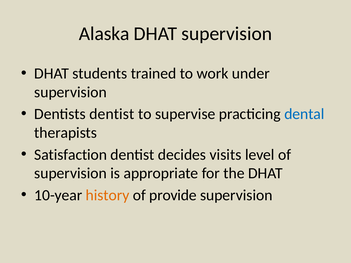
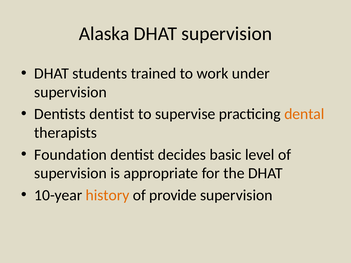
dental colour: blue -> orange (304, 114)
Satisfaction: Satisfaction -> Foundation (71, 155)
visits: visits -> basic (226, 155)
